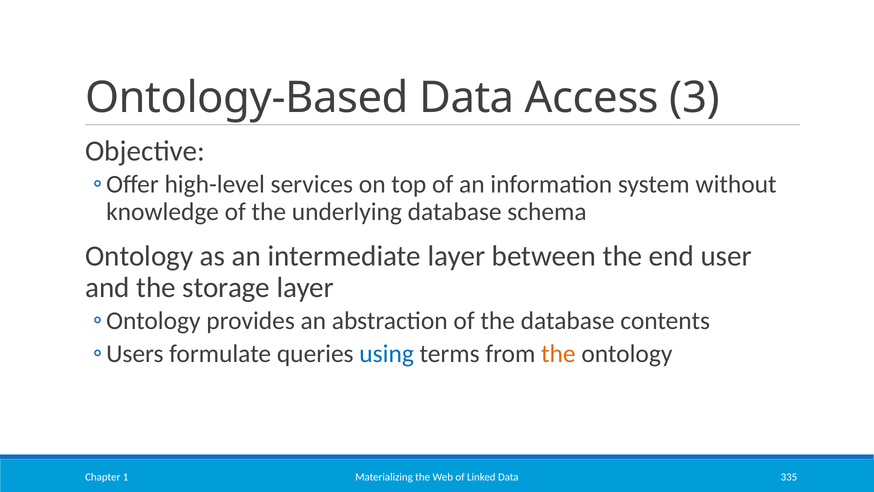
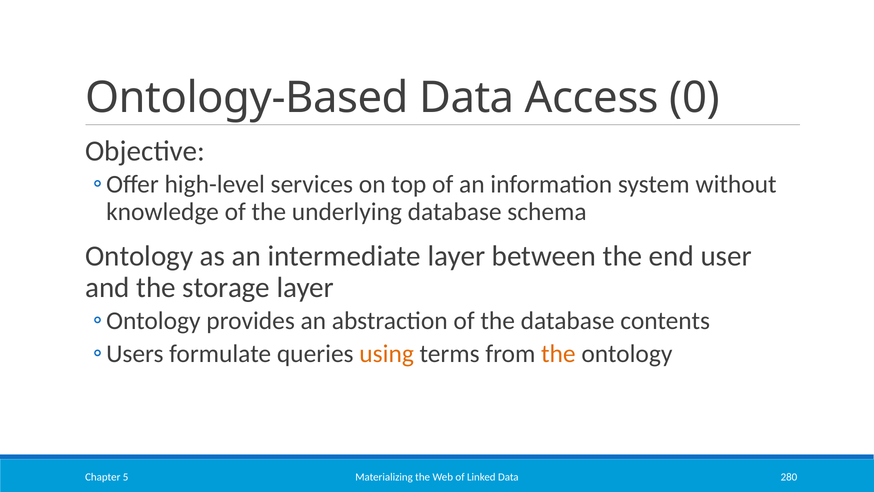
3: 3 -> 0 (695, 98)
using colour: blue -> orange (387, 353)
335: 335 -> 280 (789, 477)
1: 1 -> 5 (126, 477)
